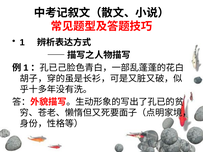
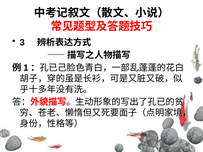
1: 1 -> 3 (22, 43)
